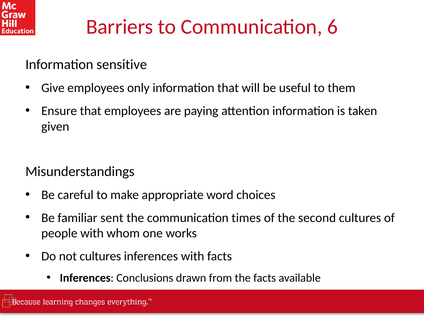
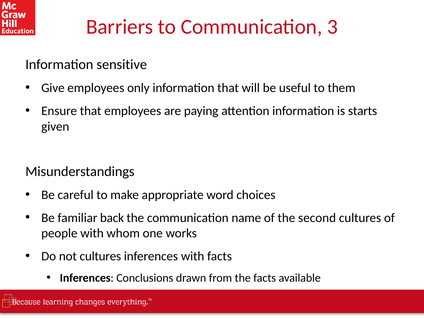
6: 6 -> 3 (332, 27)
taken: taken -> starts (363, 111)
sent: sent -> back (112, 218)
times: times -> name (246, 218)
